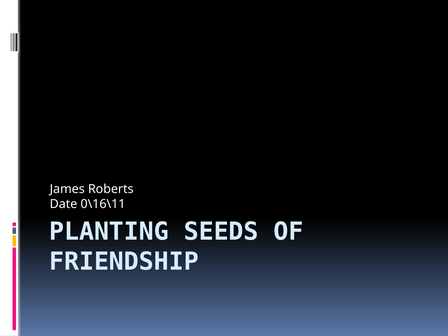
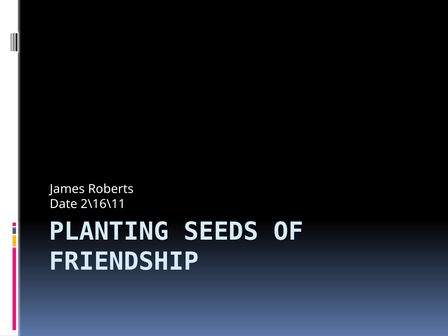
0\16\11: 0\16\11 -> 2\16\11 (103, 204)
